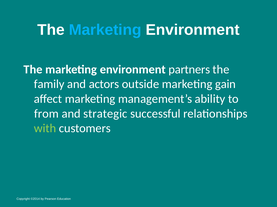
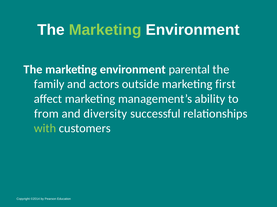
Marketing colour: light blue -> light green (105, 30)
partners: partners -> parental (189, 70)
gain: gain -> first (225, 84)
strategic: strategic -> diversity (105, 114)
